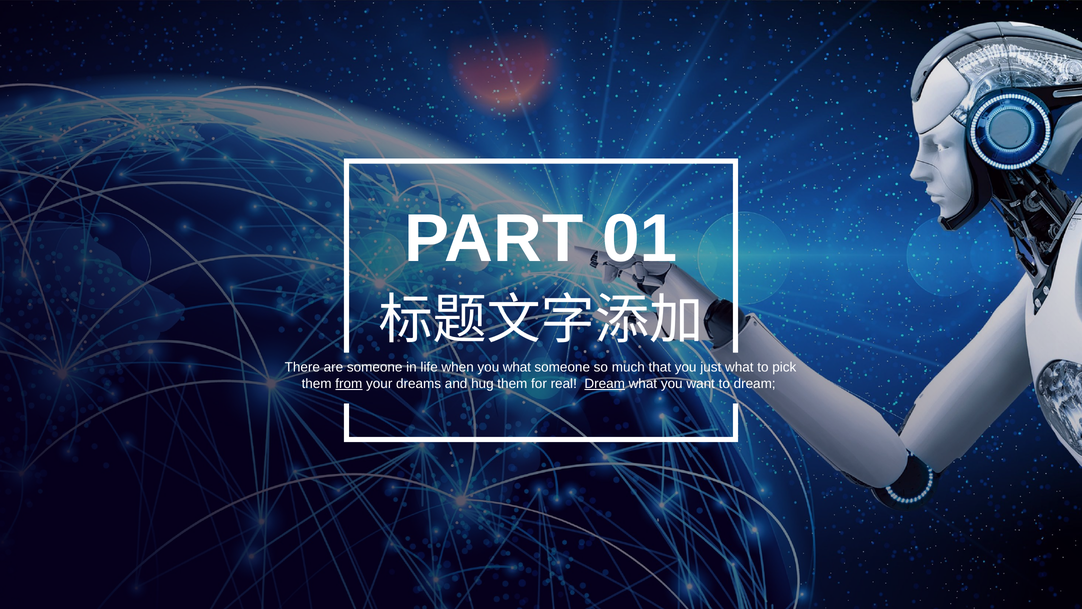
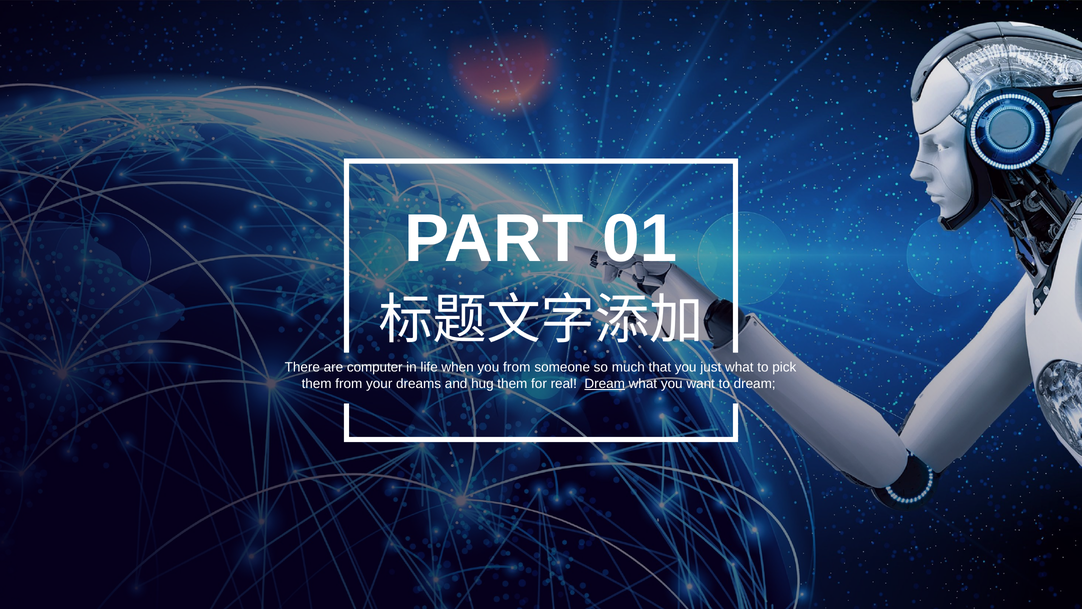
are someone: someone -> computer (375, 367)
you what: what -> from (517, 367)
from underline: present -> none (349, 383)
